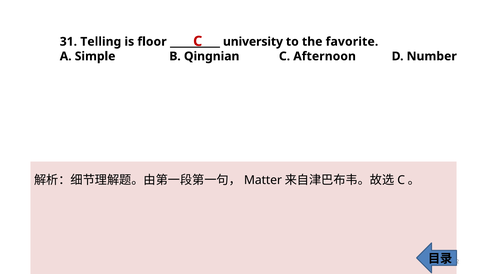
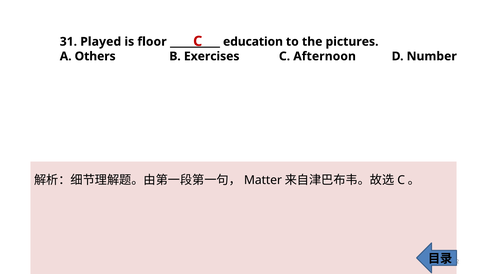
Telling: Telling -> Played (101, 42)
university: university -> education (253, 42)
favorite: favorite -> pictures (352, 42)
Simple: Simple -> Others (95, 56)
Qingnian: Qingnian -> Exercises (212, 56)
